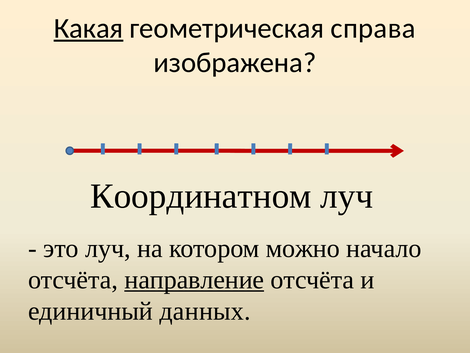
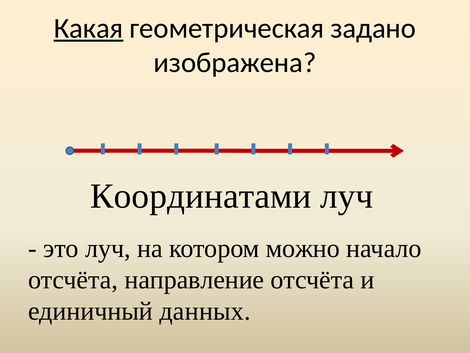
справа: справа -> задано (373, 28)
Координатном: Координатном -> Координатами (201, 196)
направление underline: present -> none (194, 279)
